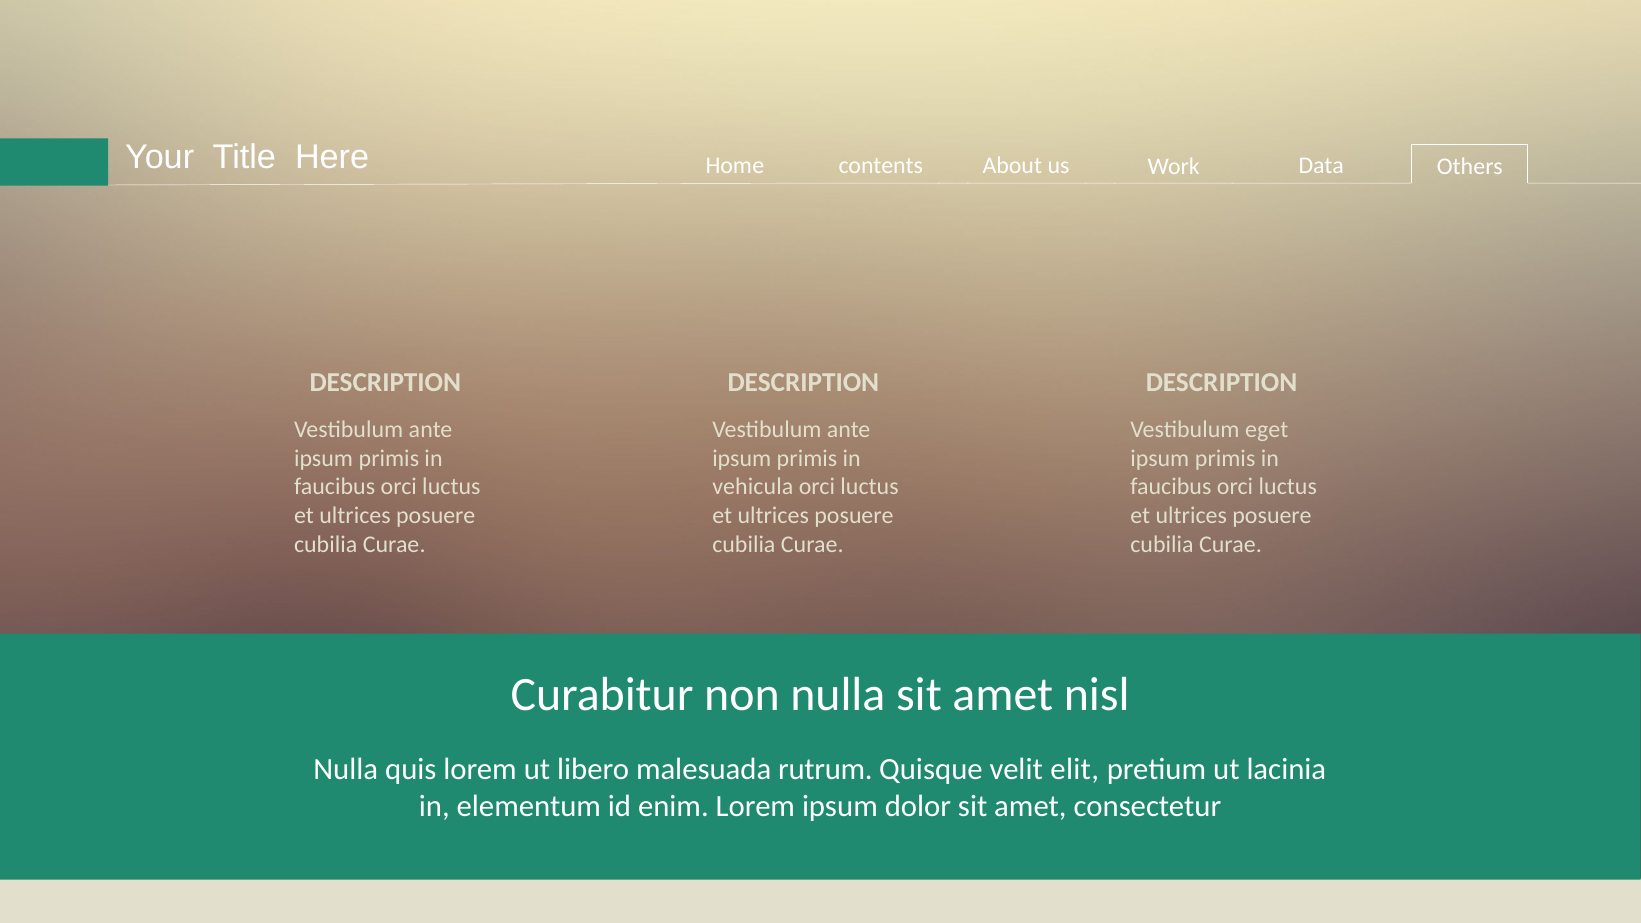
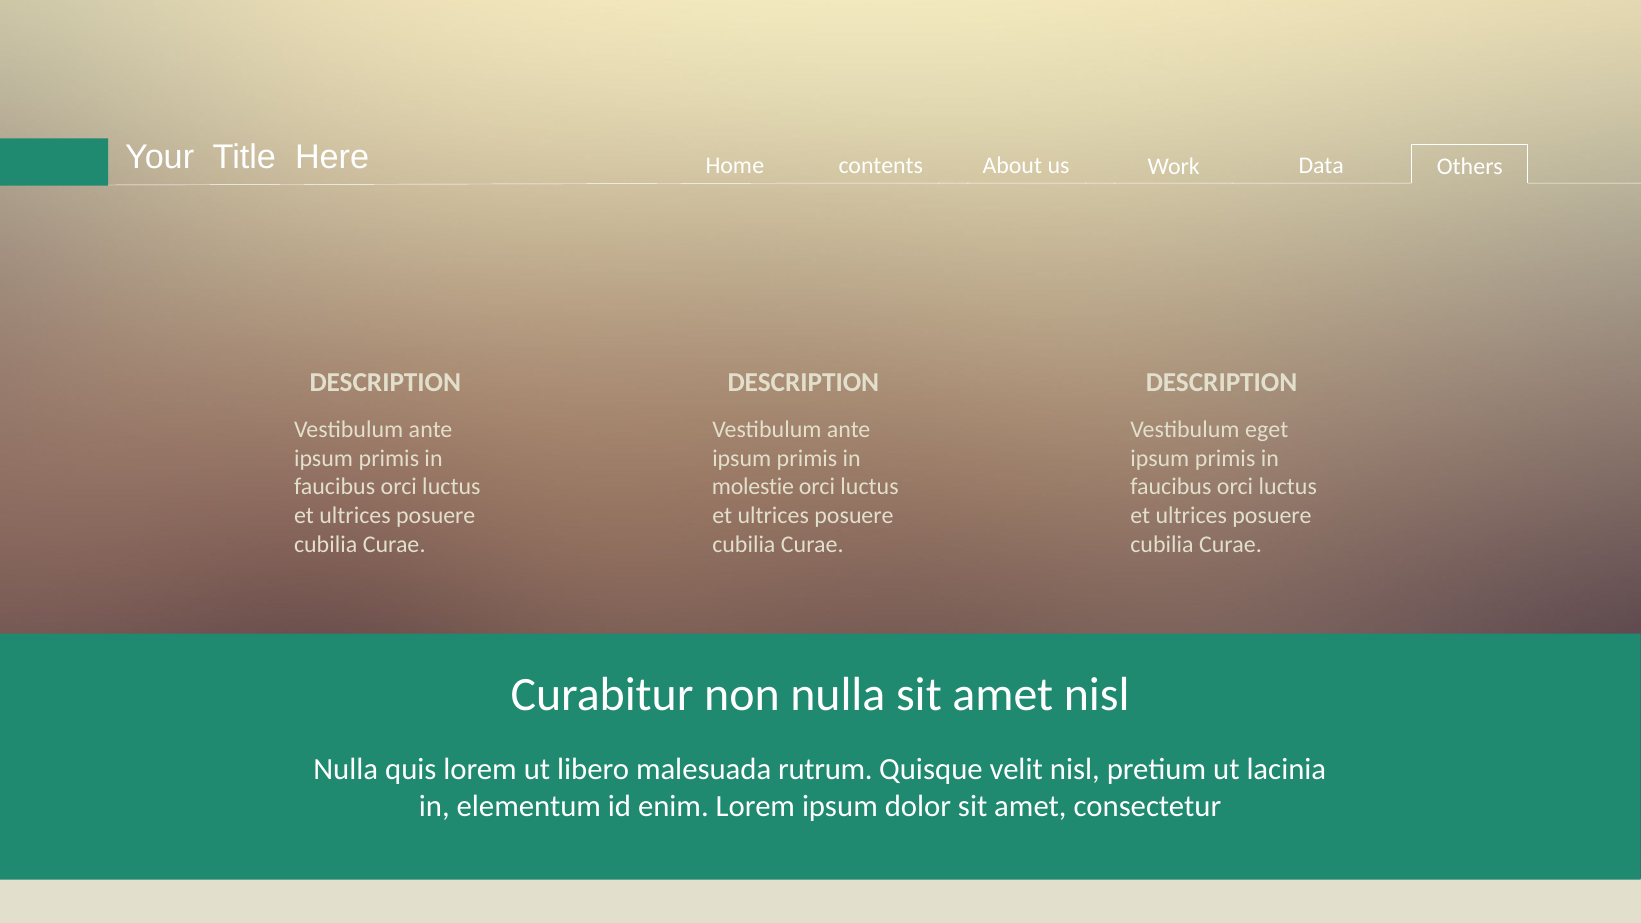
vehicula: vehicula -> molestie (753, 487)
velit elit: elit -> nisl (1075, 770)
